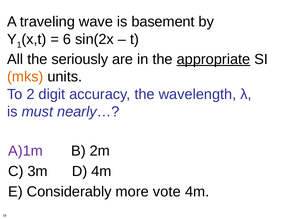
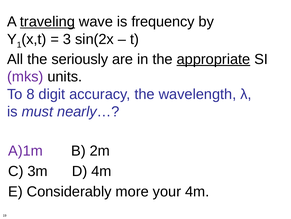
traveling underline: none -> present (47, 22)
basement: basement -> frequency (163, 22)
6: 6 -> 3 (67, 39)
mks colour: orange -> purple (25, 76)
2: 2 -> 8 (30, 94)
vote: vote -> your (167, 191)
